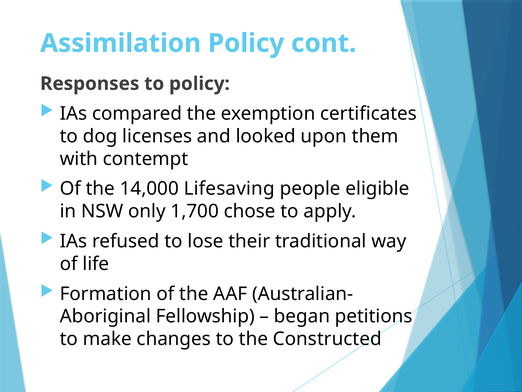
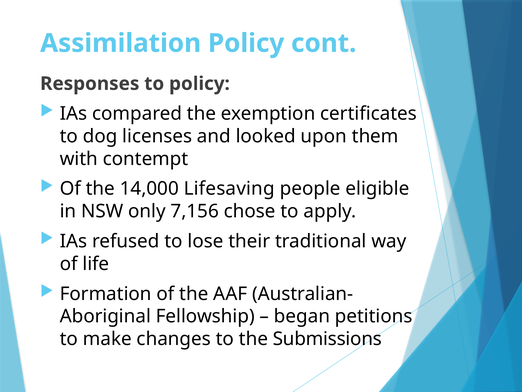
1,700: 1,700 -> 7,156 (195, 211)
Constructed: Constructed -> Submissions (327, 339)
